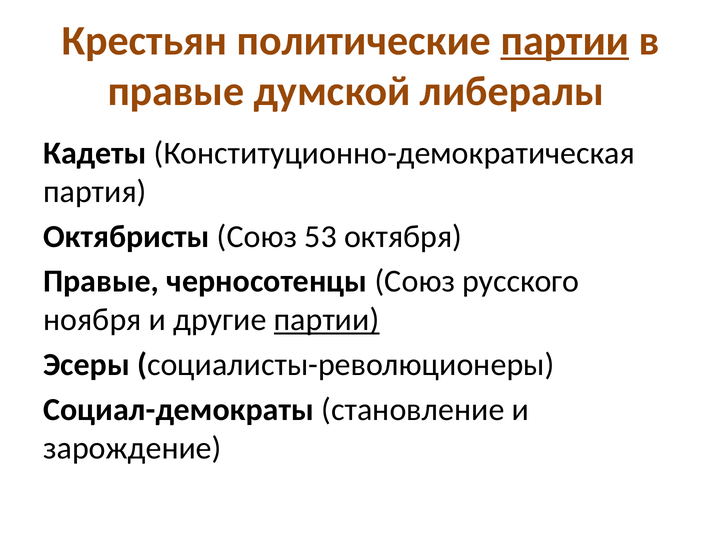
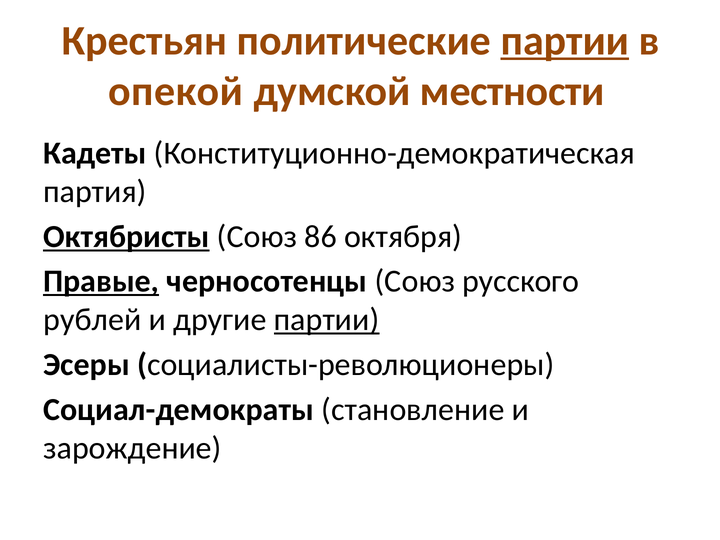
правые: правые -> опекой (176, 91)
либералы: либералы -> местности (512, 91)
Октябристы underline: none -> present (126, 237)
53: 53 -> 86 (321, 237)
Правые underline: none -> present (101, 281)
ноября: ноября -> рублей (92, 320)
